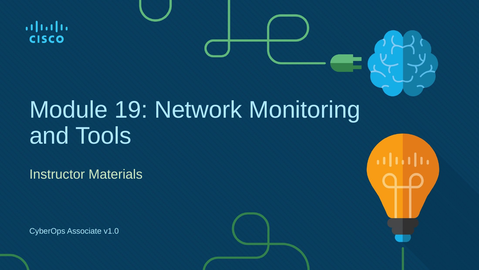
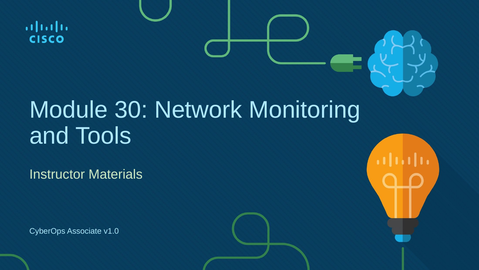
19: 19 -> 30 (131, 110)
